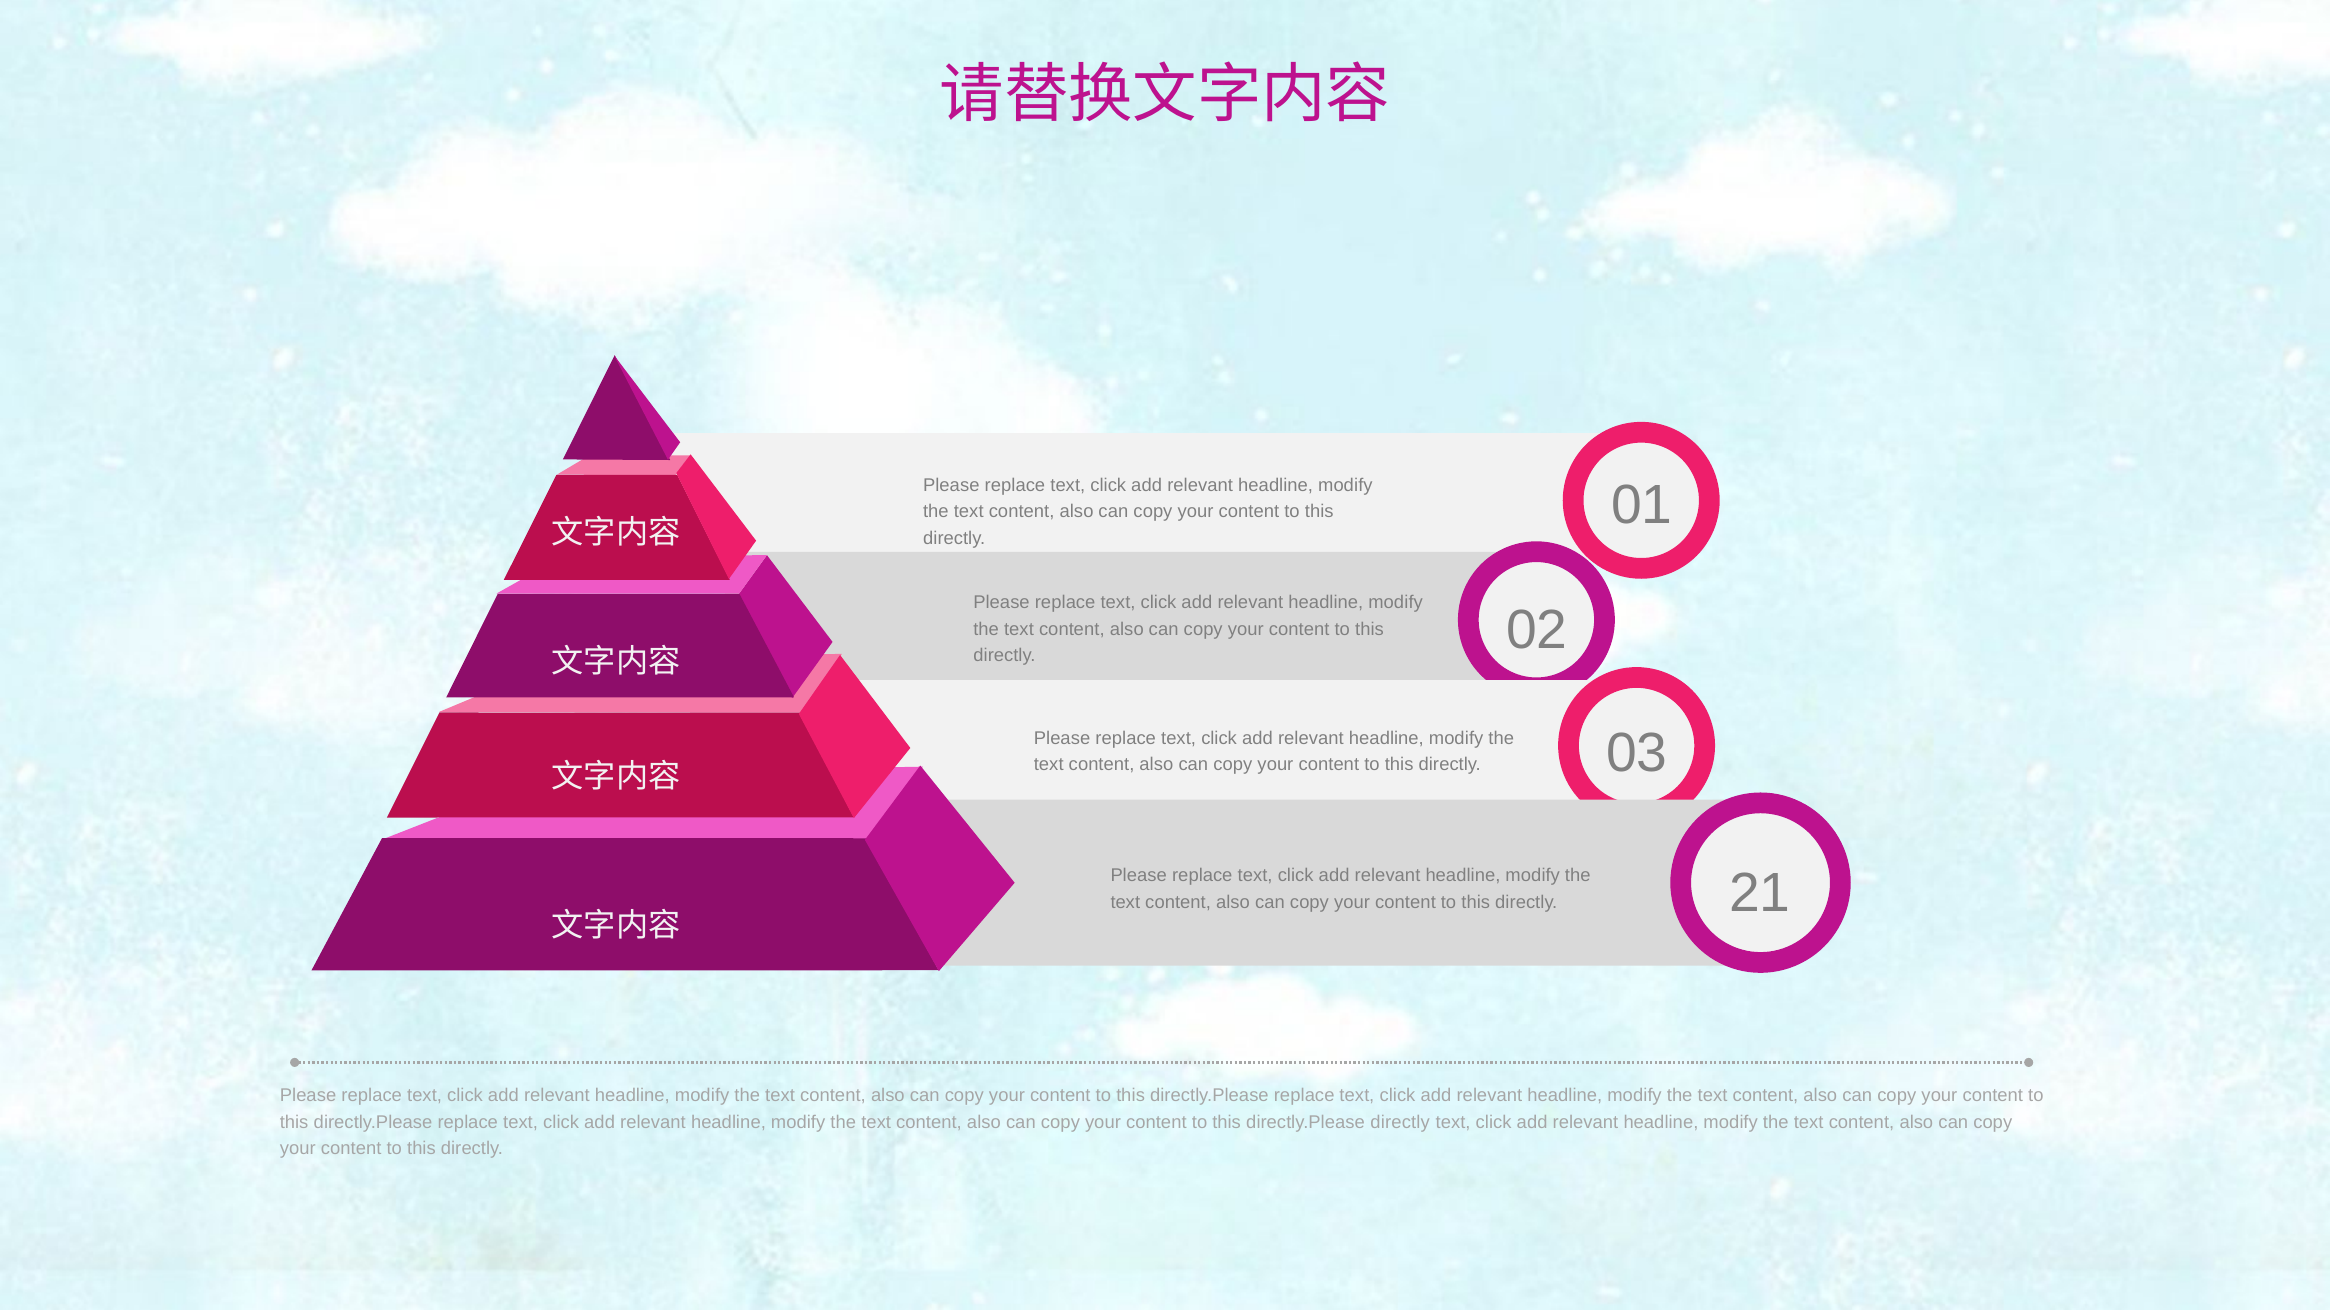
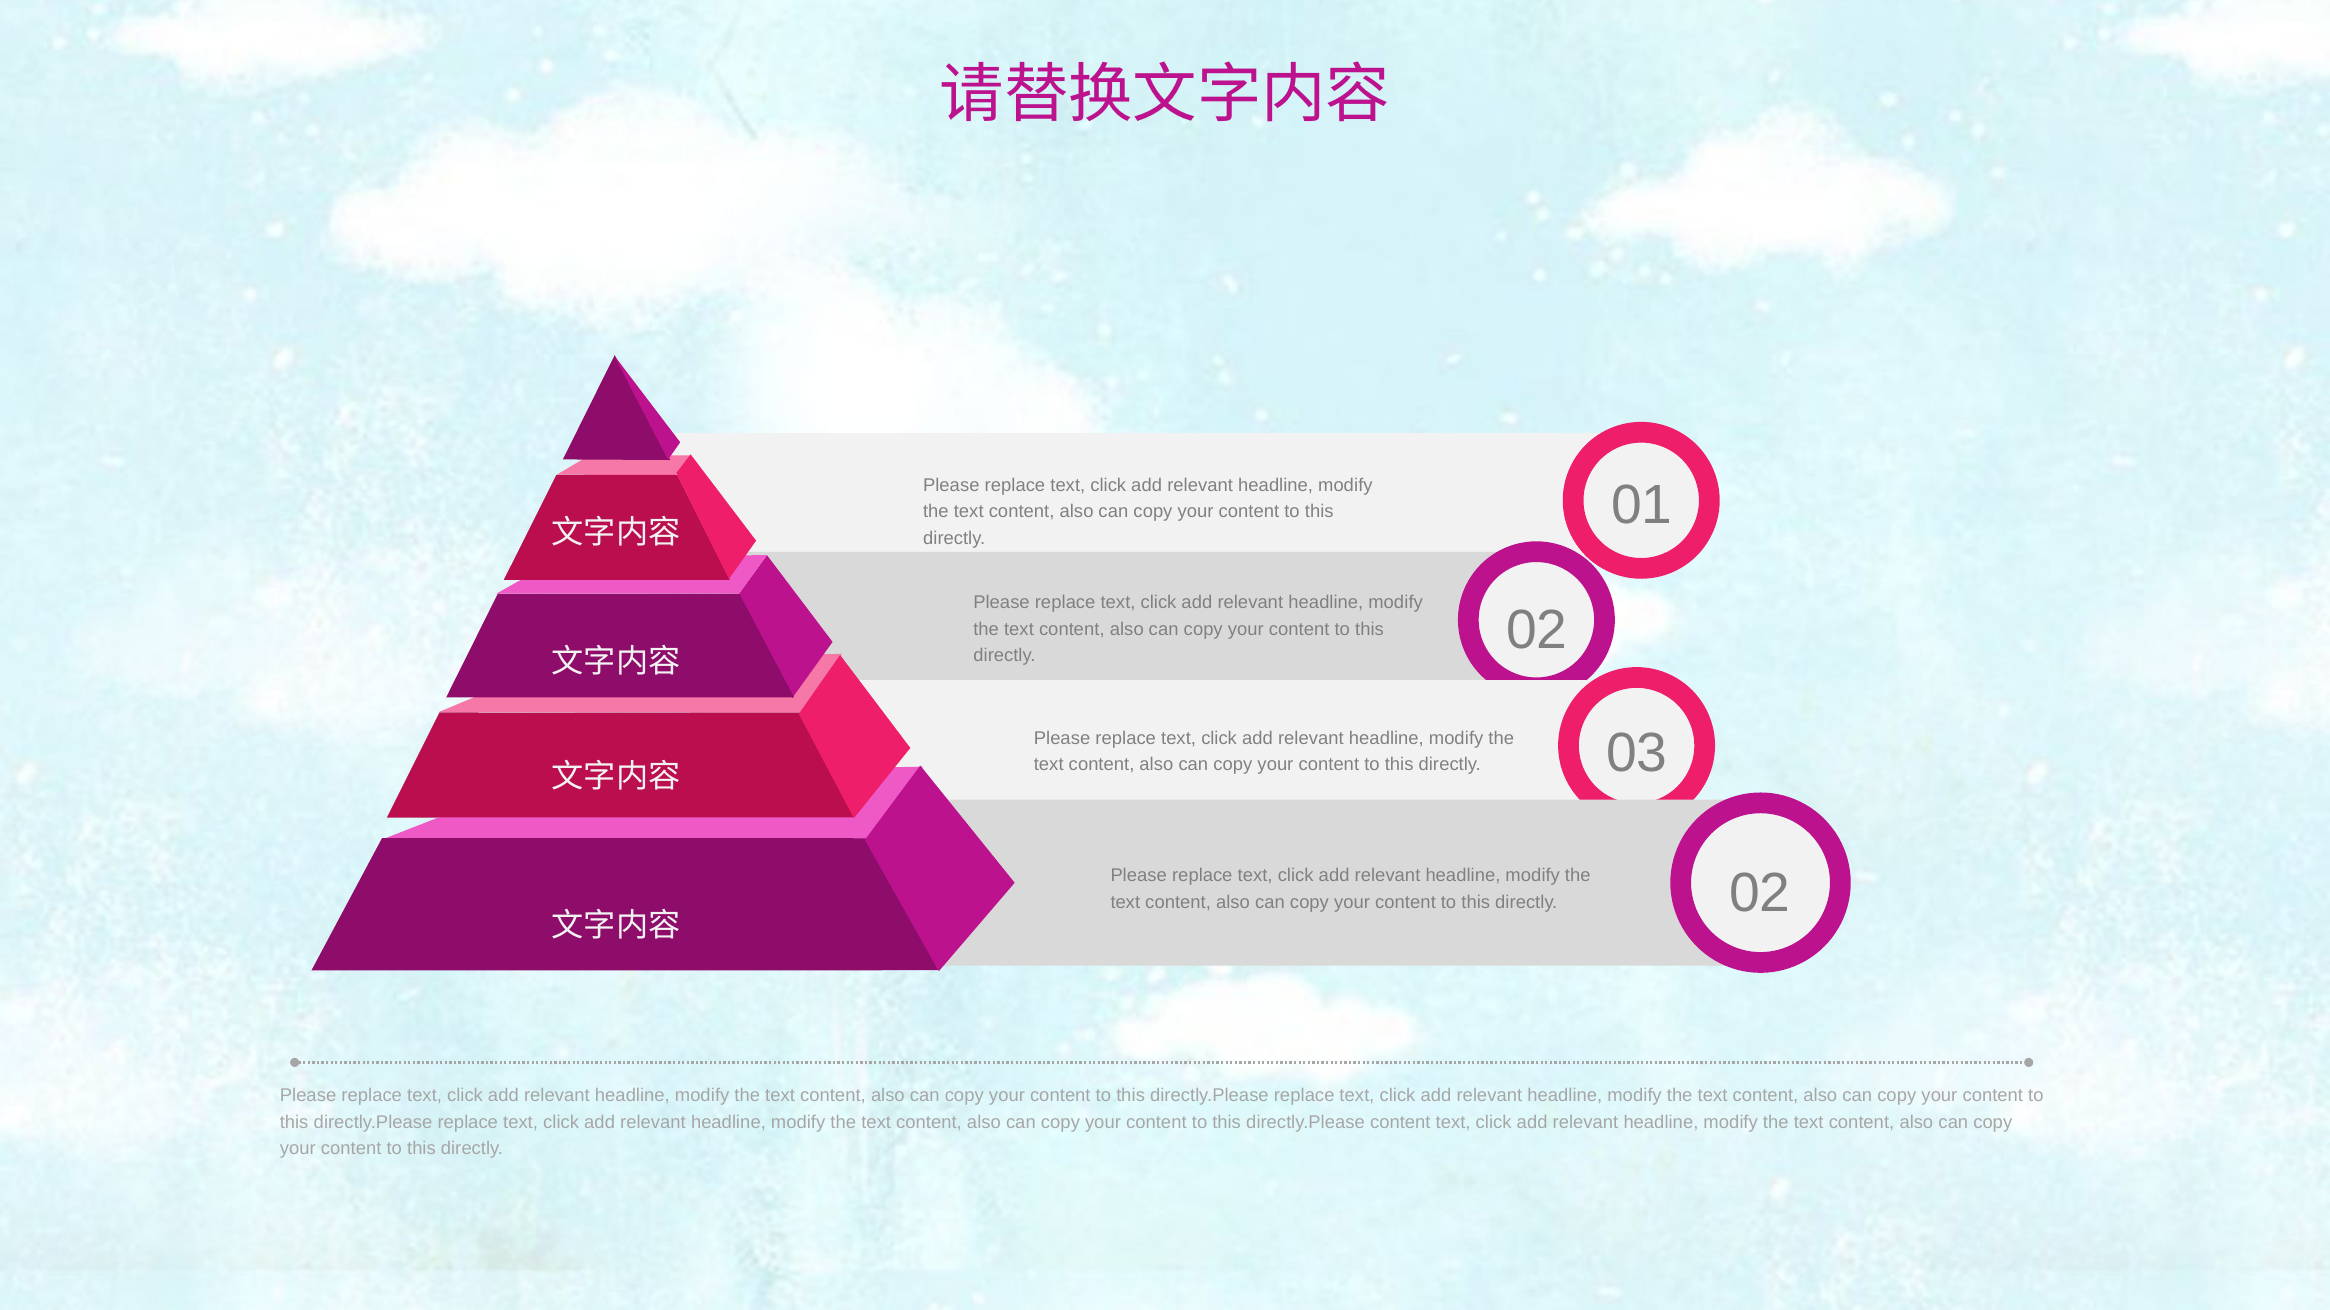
21: 21 -> 02 (1760, 894)
directly.Please directly: directly -> content (1400, 1122)
